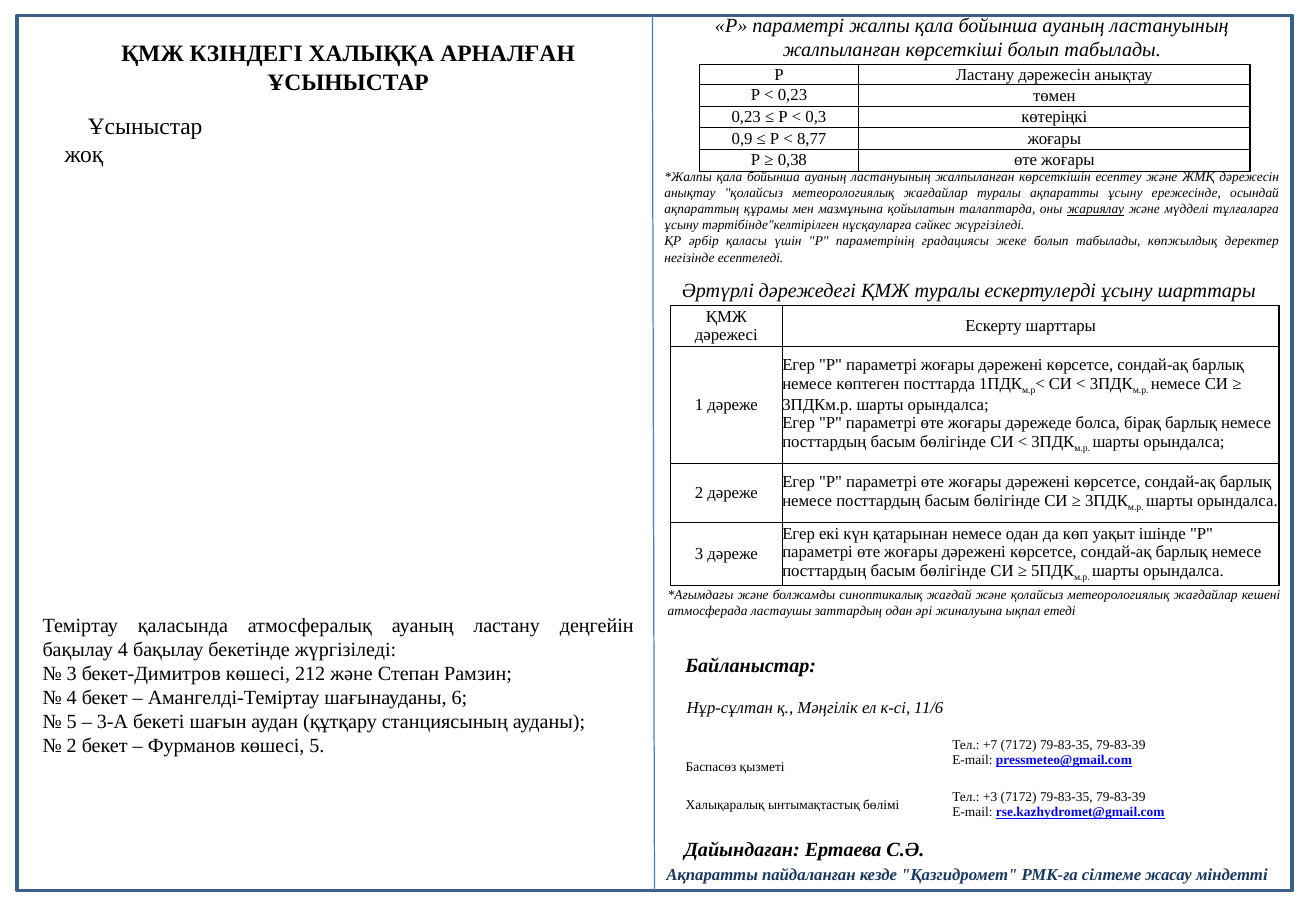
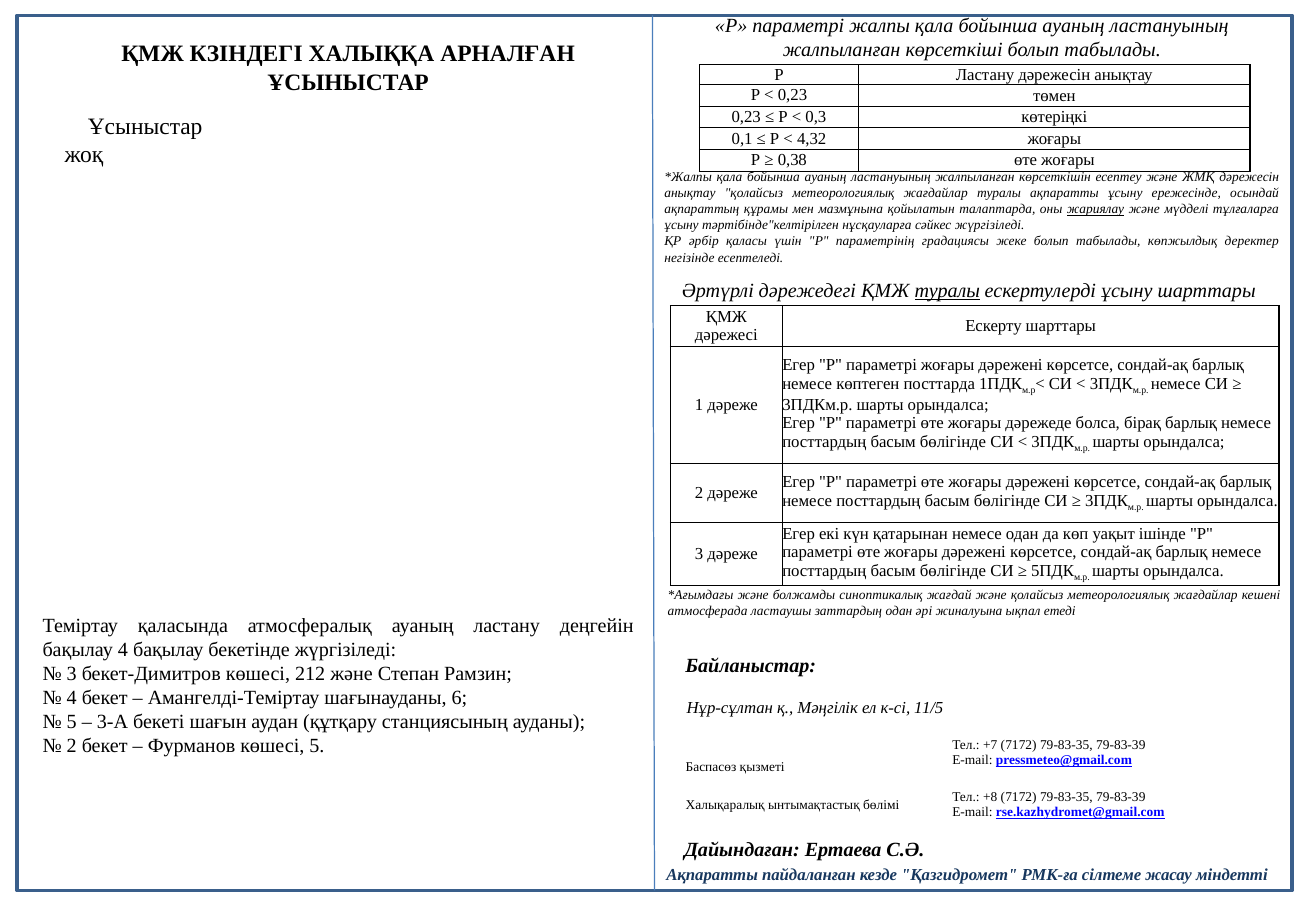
0,9: 0,9 -> 0,1 (742, 139)
8,77: 8,77 -> 4,32 (812, 139)
туралы underline: none -> present (947, 291)
11/6: 11/6 -> 11/5 (929, 708)
+3: +3 -> +8 (990, 798)
